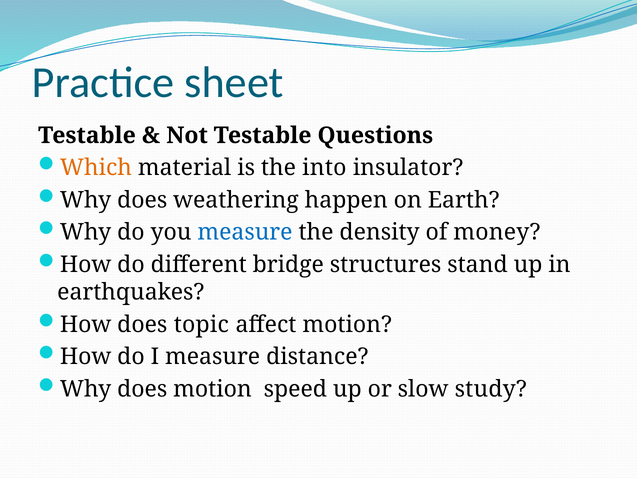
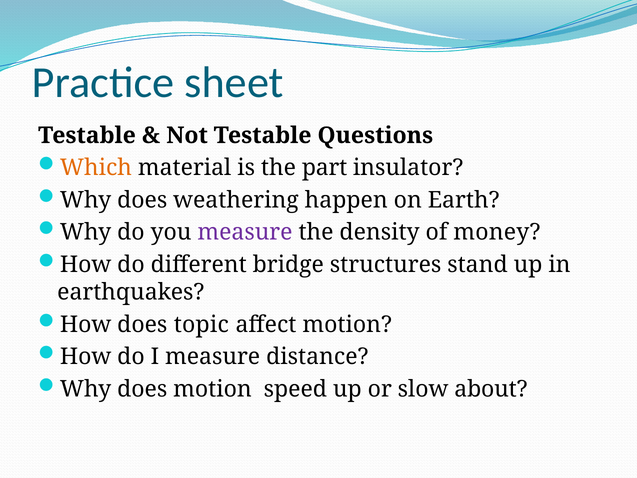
into: into -> part (325, 168)
measure colour: blue -> purple (245, 232)
study: study -> about (491, 389)
